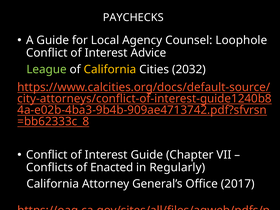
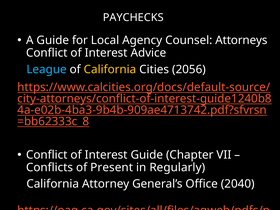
Loophole: Loophole -> Attorneys (241, 40)
League colour: light green -> light blue (47, 69)
2032: 2032 -> 2056 (189, 69)
Enacted: Enacted -> Present (112, 167)
2017: 2017 -> 2040 (238, 184)
